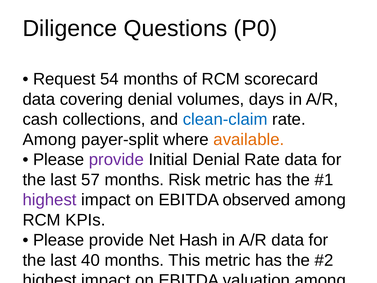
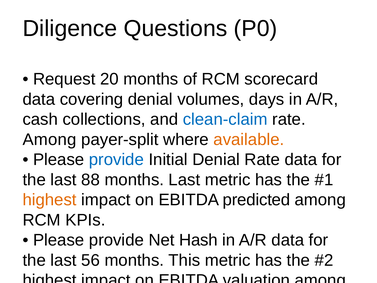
54: 54 -> 20 (109, 79)
provide colour: purple -> blue (116, 160)
57: 57 -> 88 (91, 180)
months Risk: Risk -> Last (184, 180)
highest colour: purple -> orange (50, 200)
observed: observed -> predicted (256, 200)
40: 40 -> 56 (91, 260)
